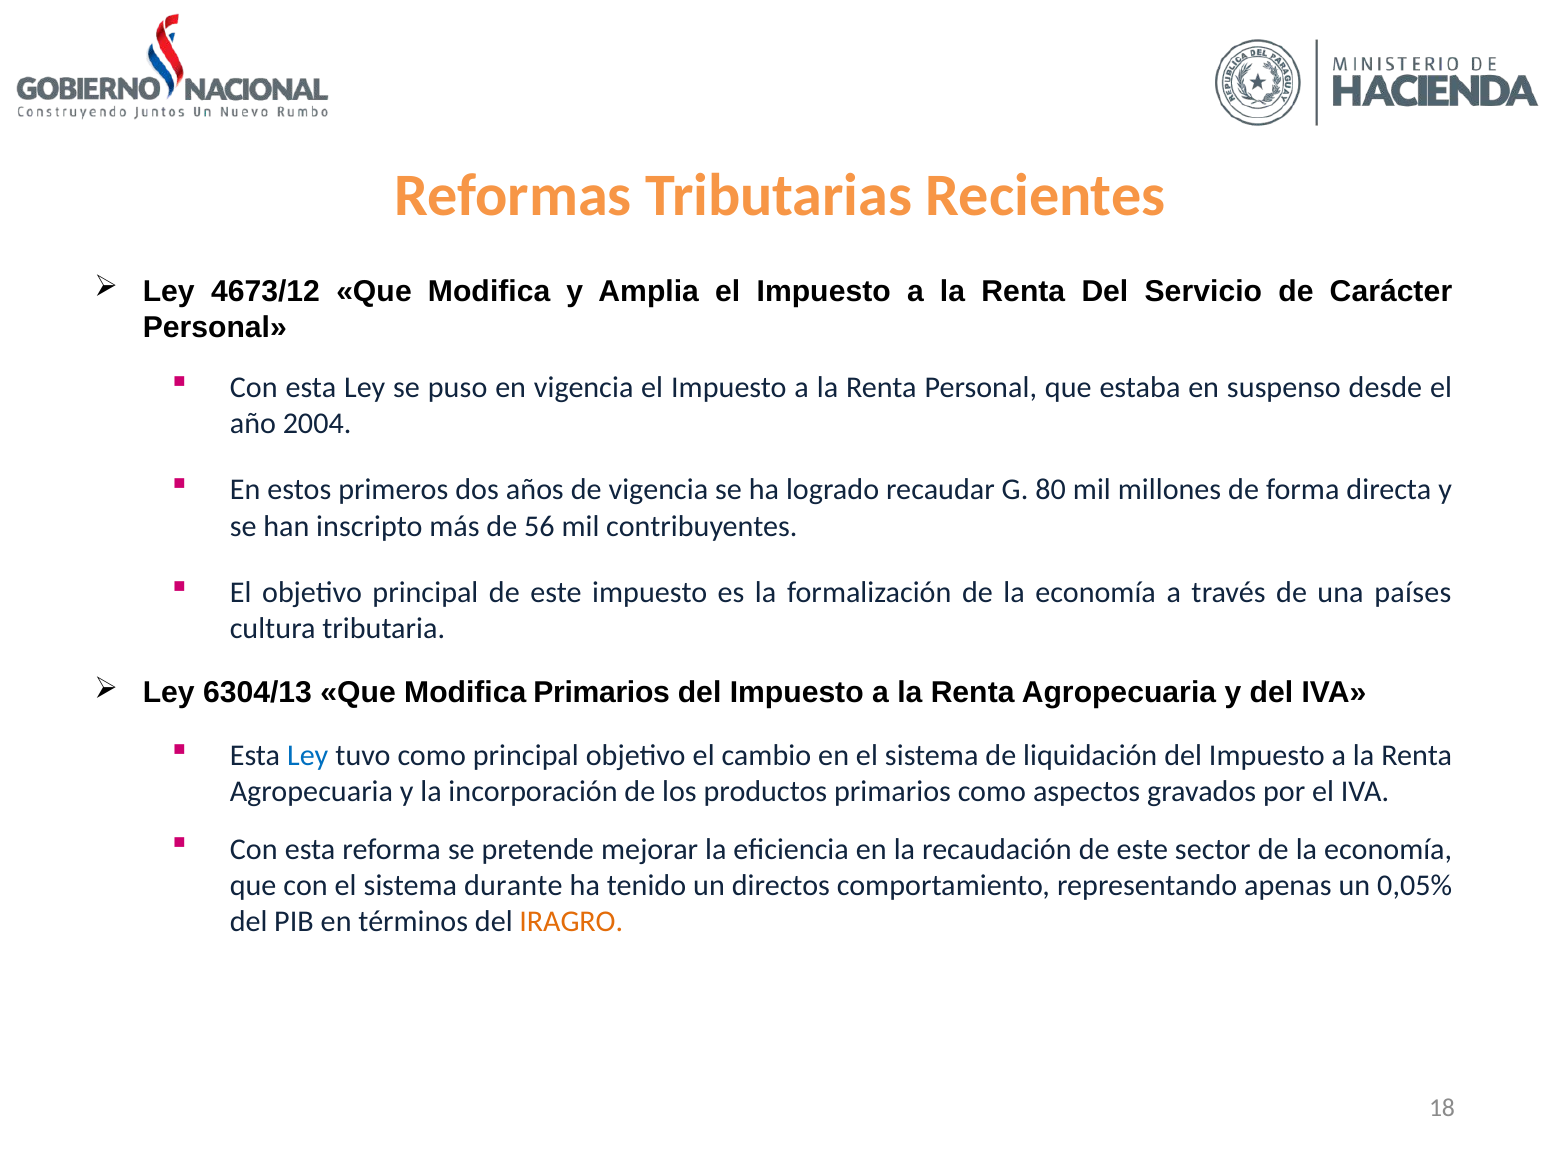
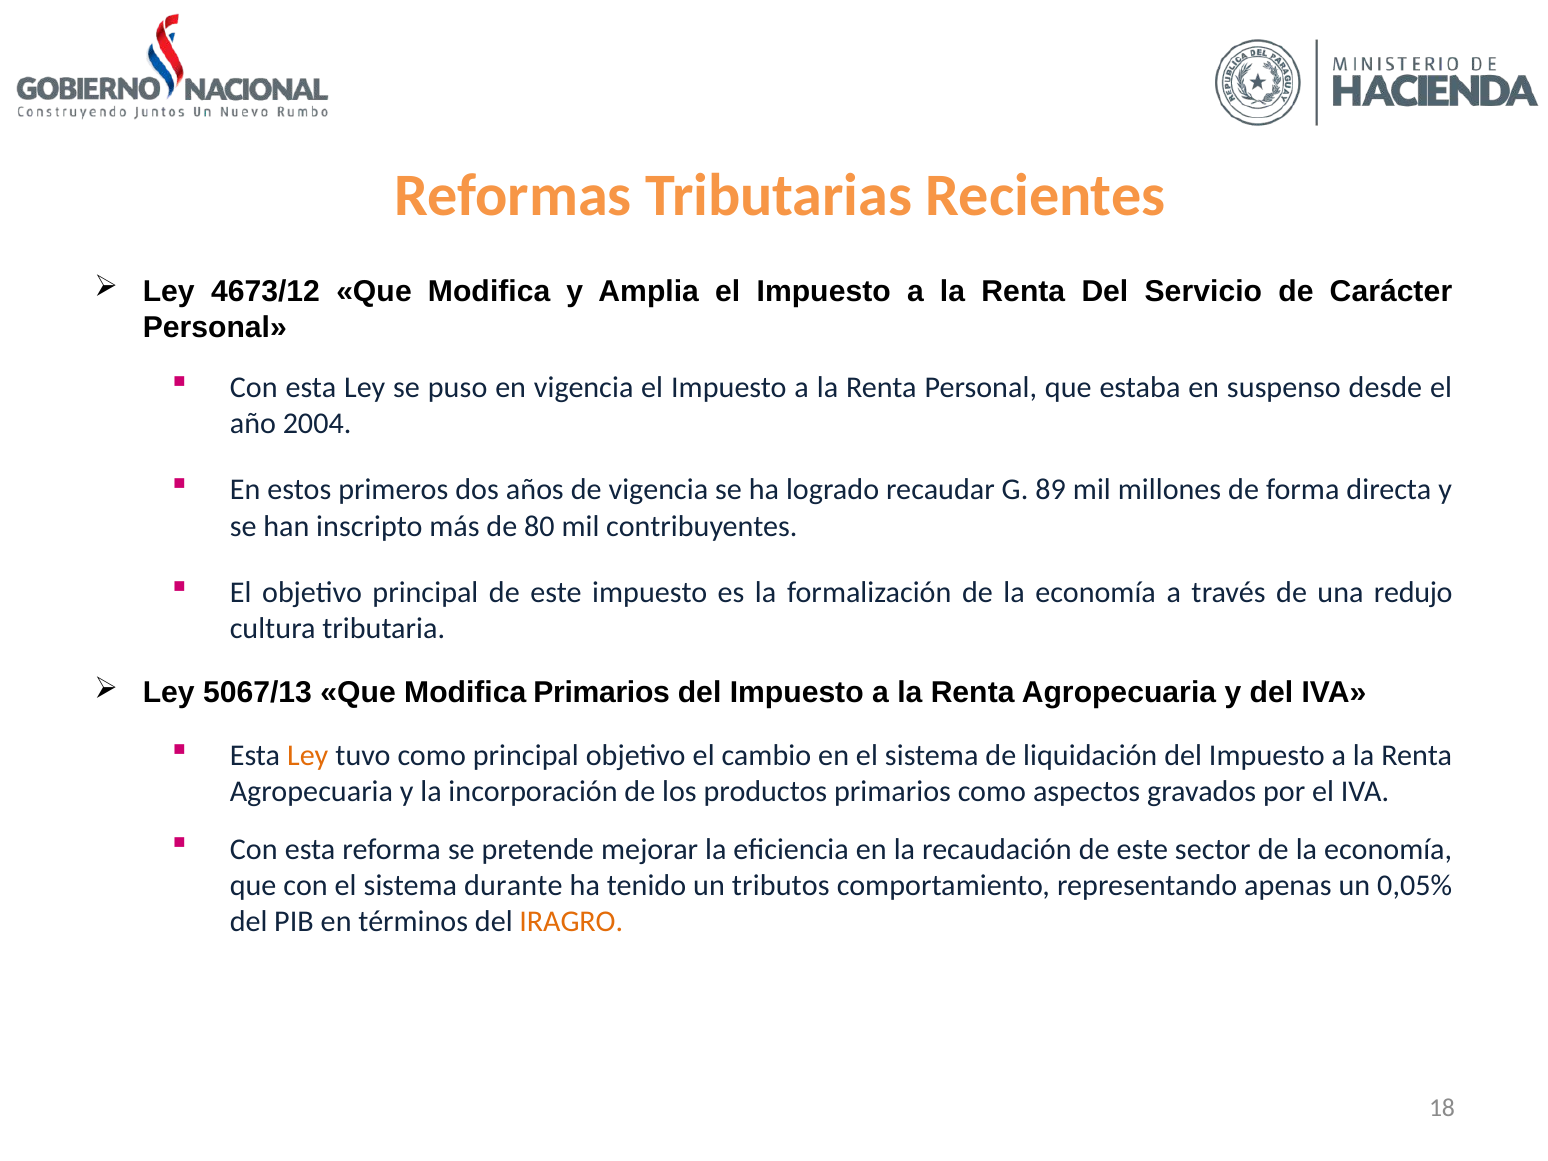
80: 80 -> 89 (1051, 490)
56: 56 -> 80 (539, 526)
países: países -> redujo (1413, 592)
6304/13: 6304/13 -> 5067/13 (257, 693)
Ley colour: blue -> orange (308, 756)
directos: directos -> tributos (781, 885)
